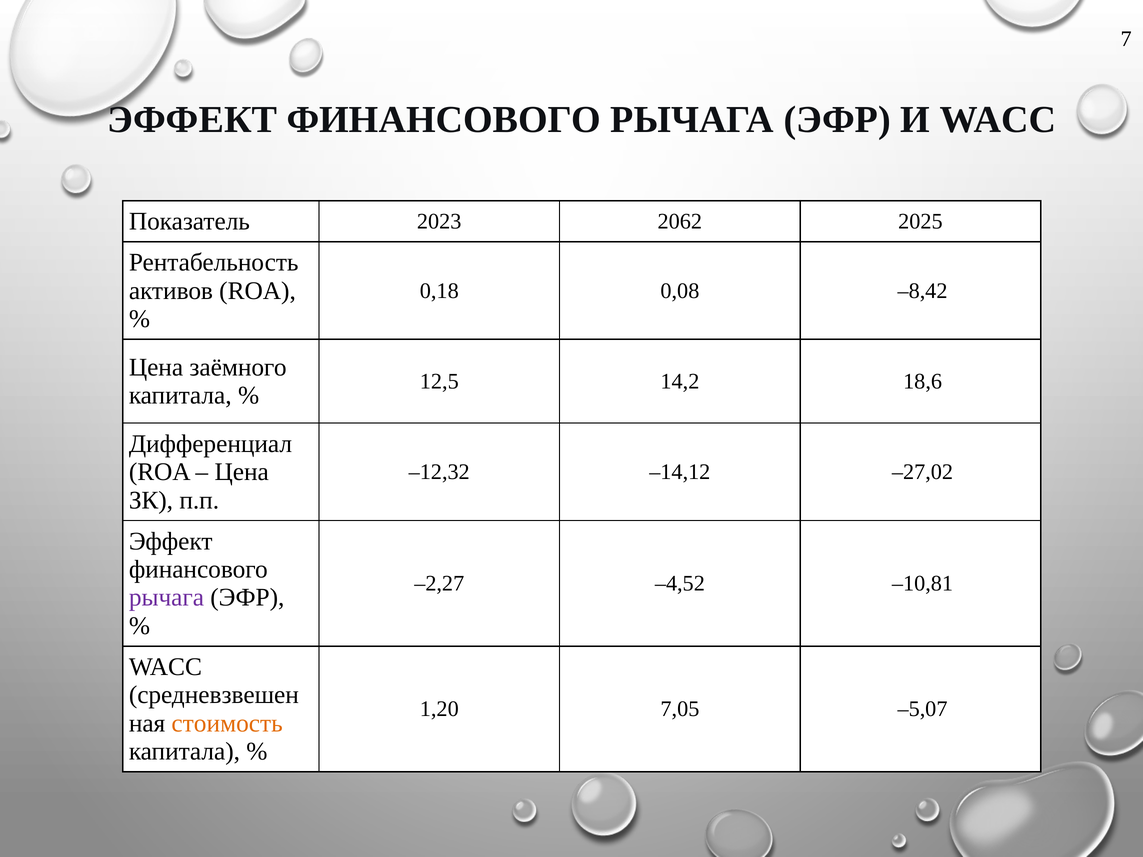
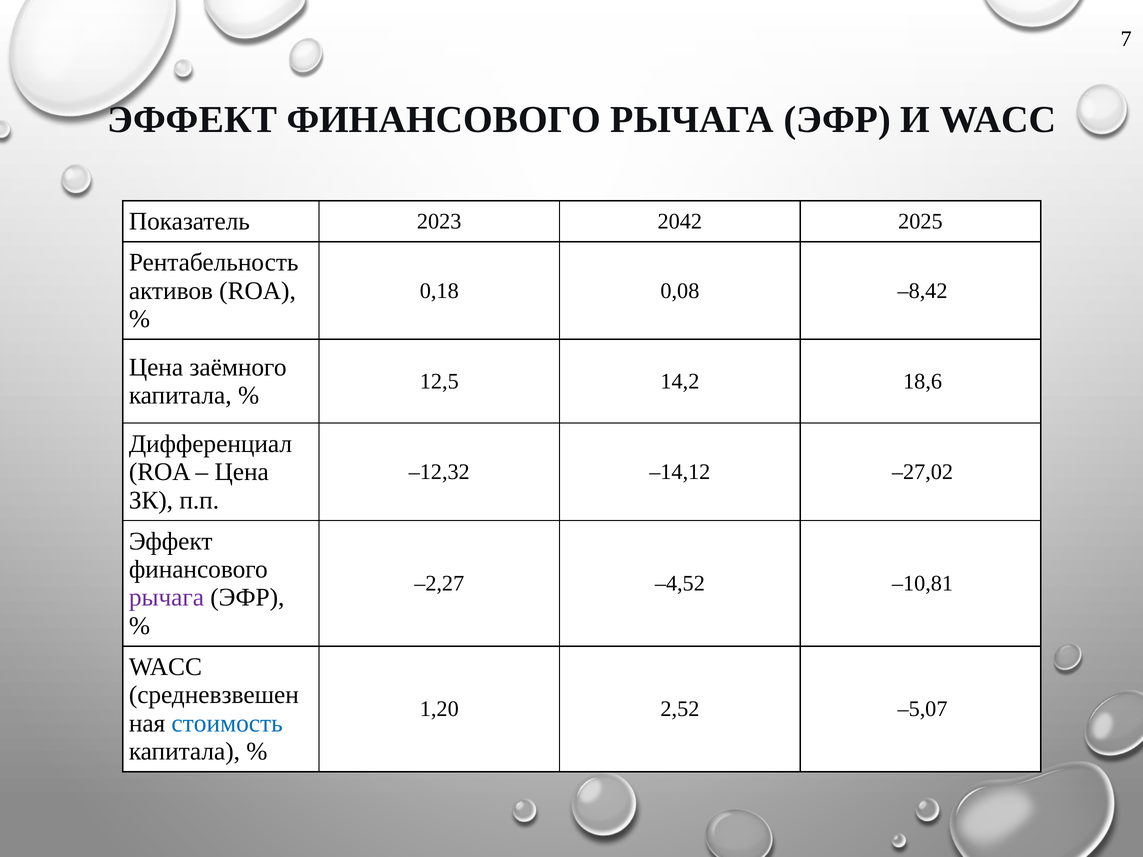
2062: 2062 -> 2042 (680, 222)
7,05: 7,05 -> 2,52 (680, 709)
стоимость colour: orange -> blue (227, 723)
